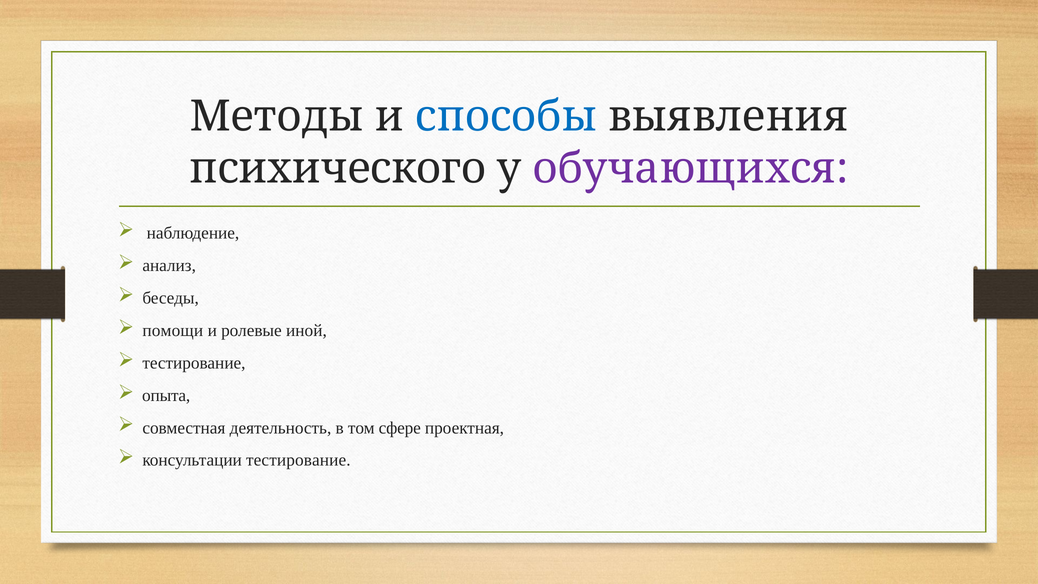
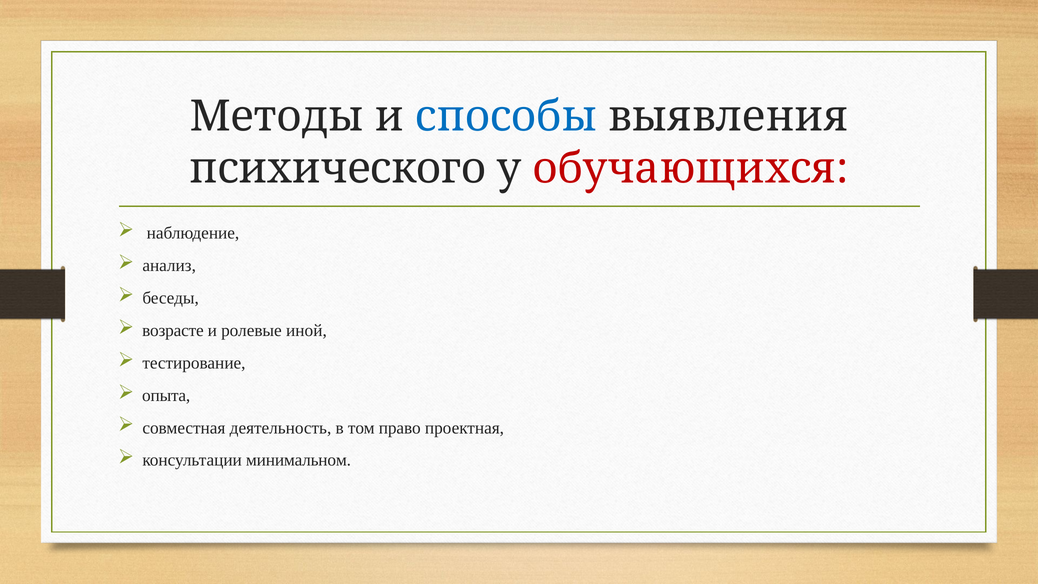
обучающихся colour: purple -> red (691, 168)
помощи: помощи -> возрасте (173, 330)
сфере: сфере -> право (400, 428)
консультации тестирование: тестирование -> минимальном (298, 460)
